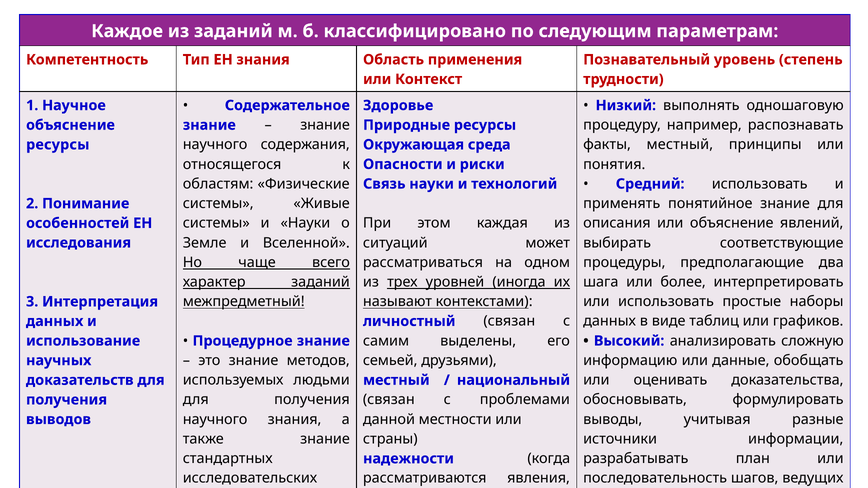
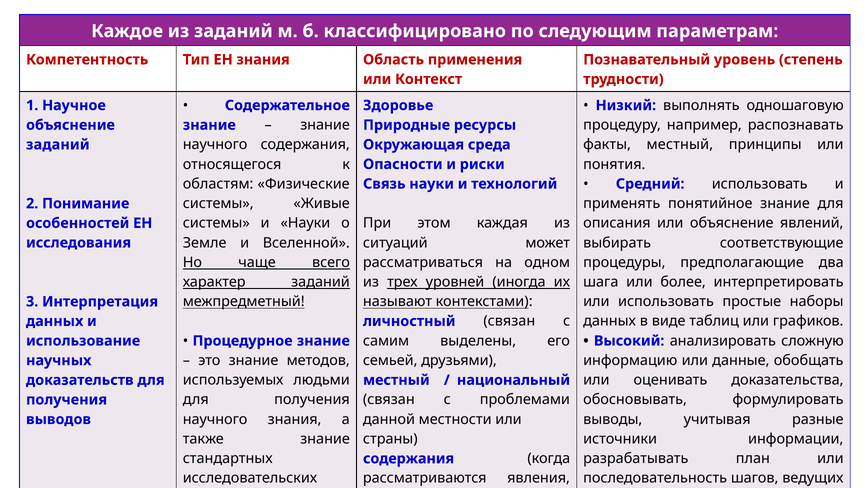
ресурсы: ресурсы -> заданий (58, 145)
надежности: надежности -> содержания (409, 459)
